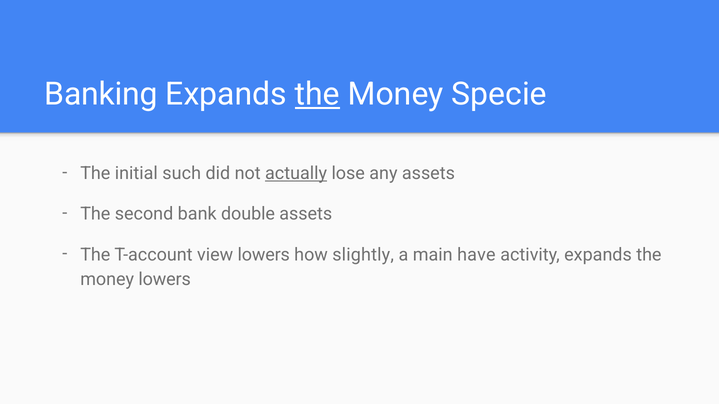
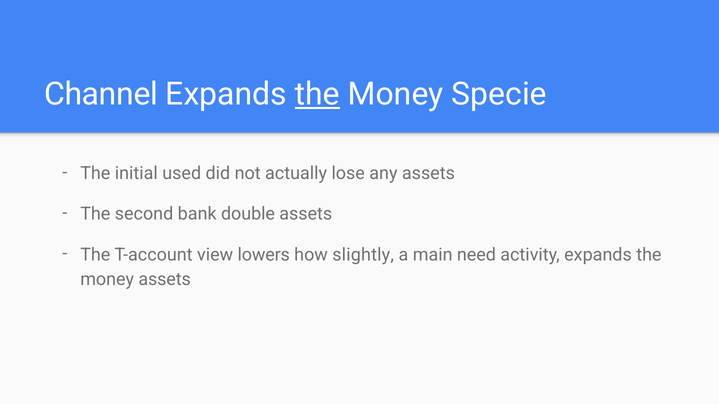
Banking: Banking -> Channel (101, 94)
such: such -> used (182, 173)
actually underline: present -> none (296, 173)
have: have -> need (476, 255)
money lowers: lowers -> assets (165, 280)
